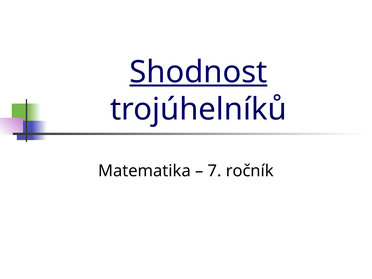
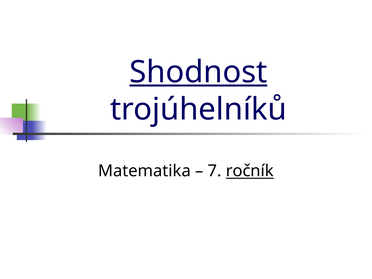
ročník underline: none -> present (250, 171)
